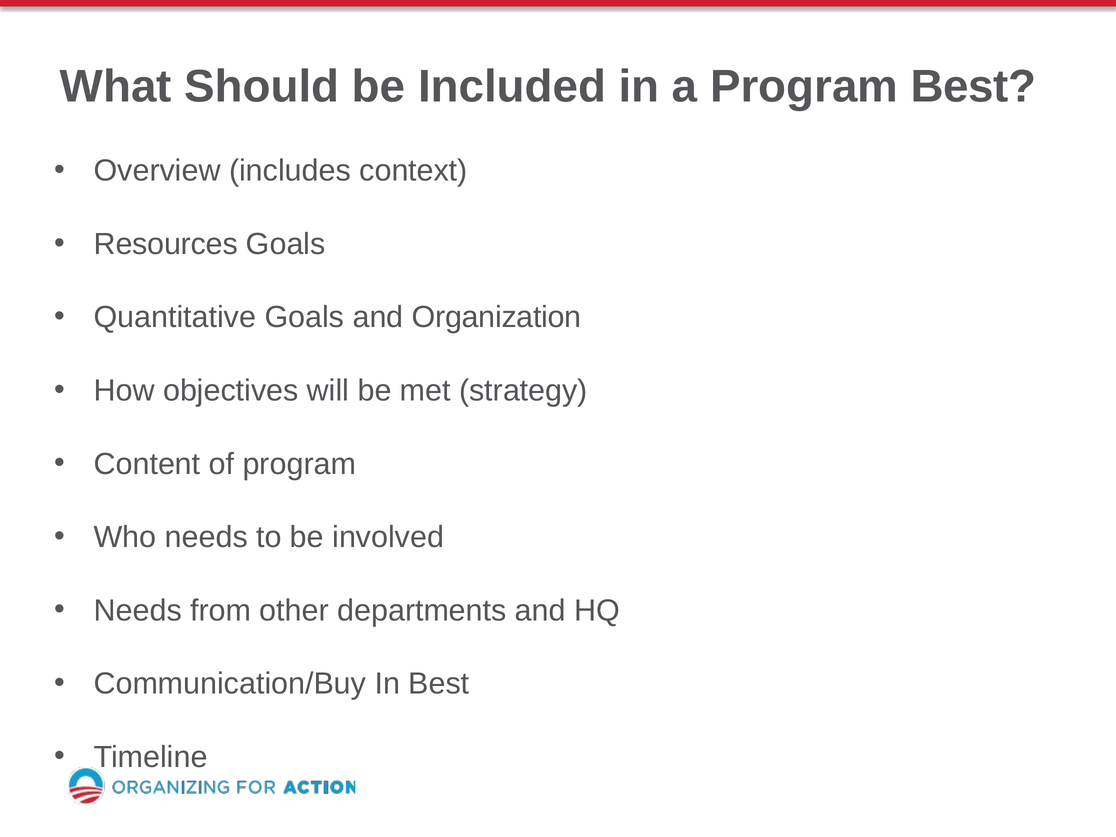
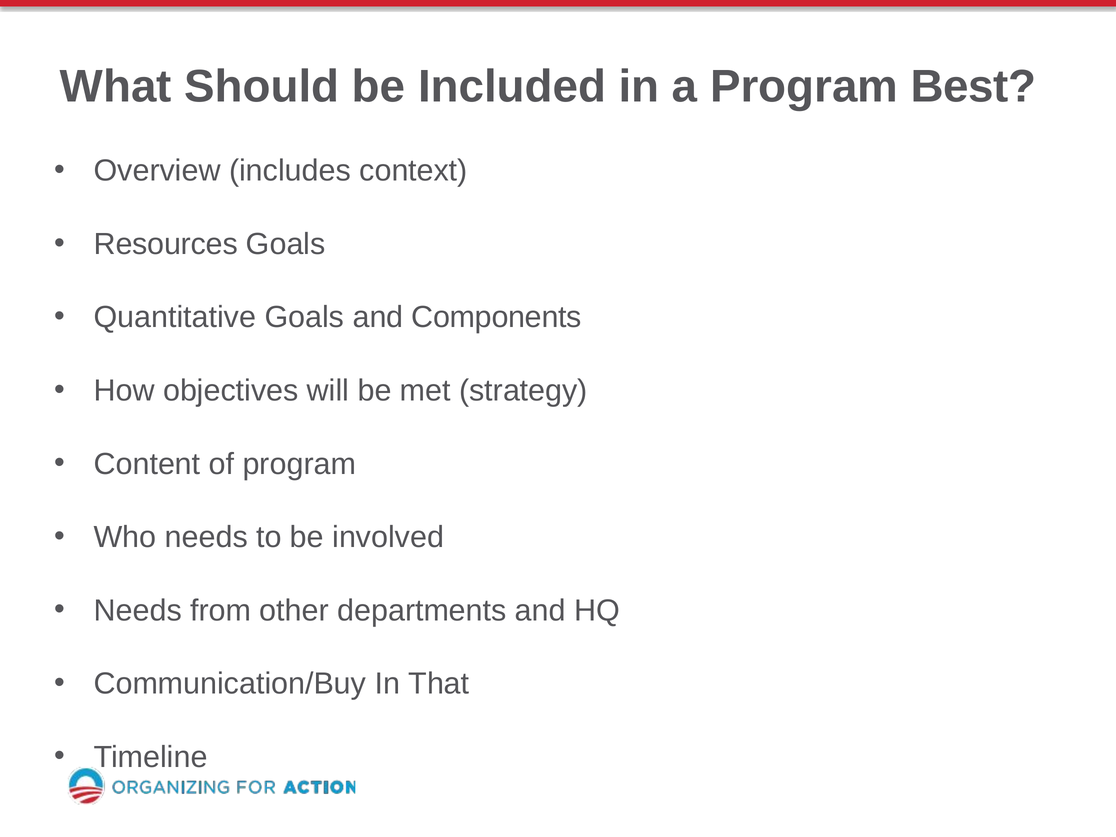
Organization: Organization -> Components (497, 317)
In Best: Best -> That (439, 684)
